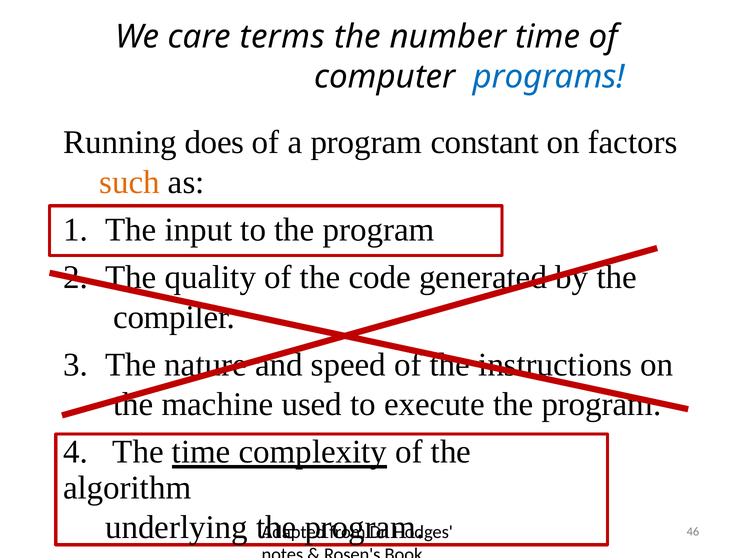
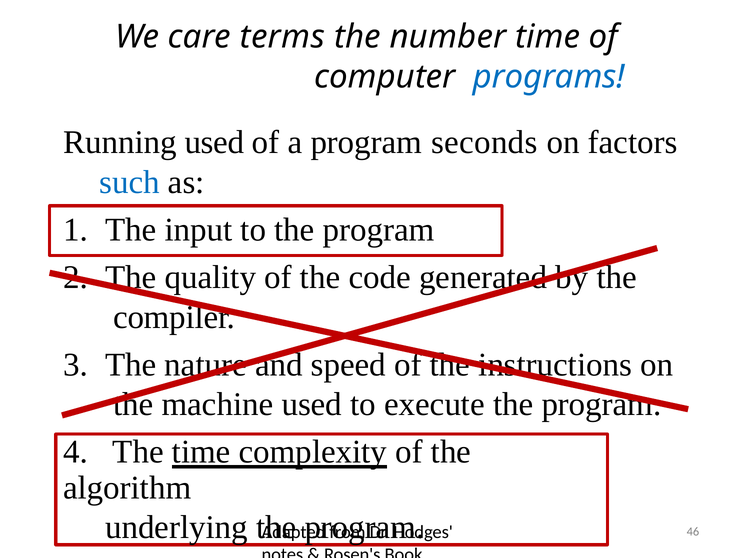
Running does: does -> used (214, 143)
constant: constant -> seconds (484, 143)
such colour: orange -> blue (130, 182)
